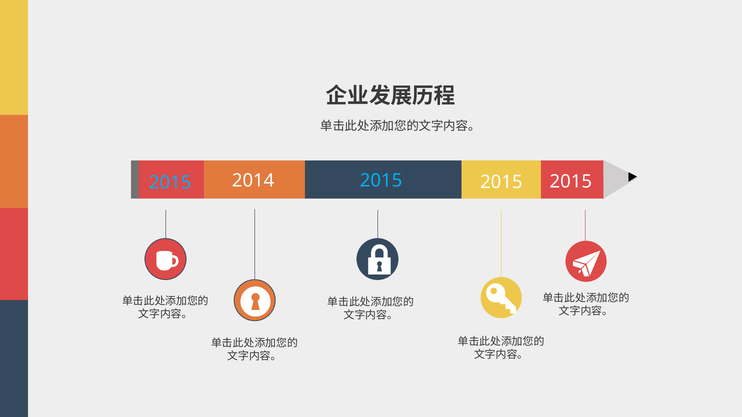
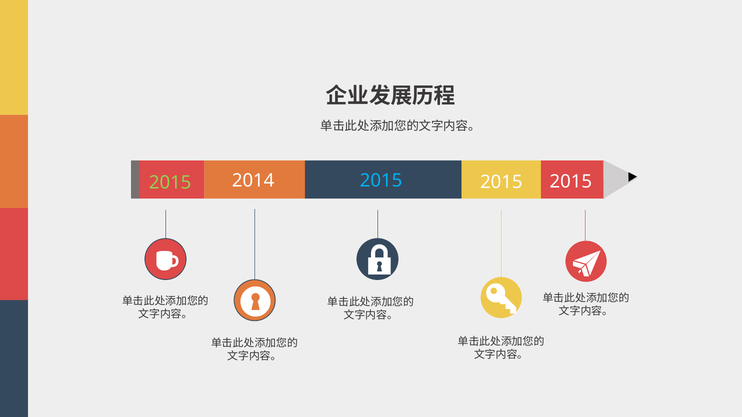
2015 colour: light blue -> light green (170, 183)
